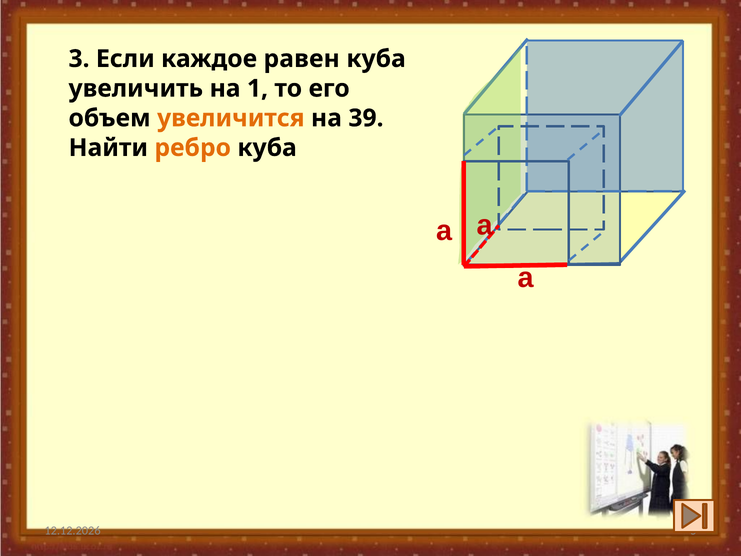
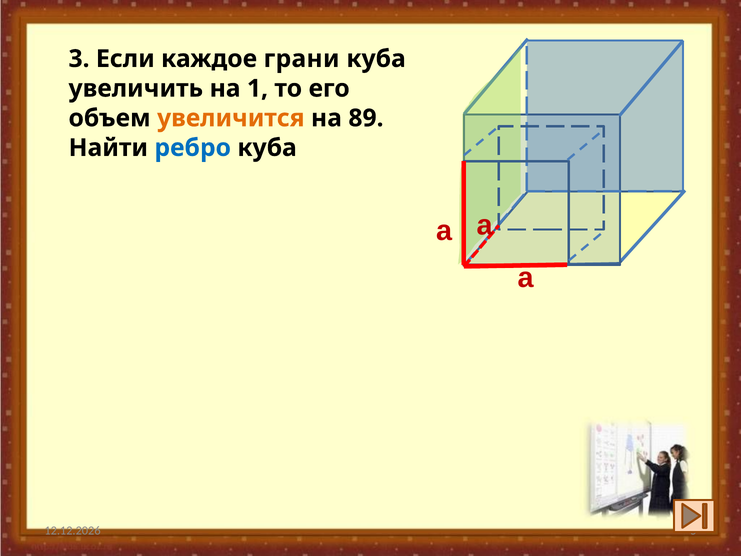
равен: равен -> грани (302, 59)
39: 39 -> 89 (366, 118)
ребро colour: orange -> blue (193, 148)
